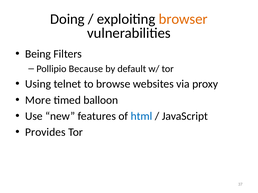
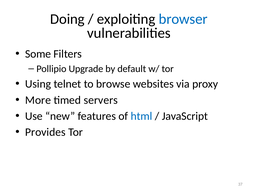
browser colour: orange -> blue (183, 19)
Being: Being -> Some (38, 54)
Because: Because -> Upgrade (86, 69)
balloon: balloon -> servers (101, 100)
